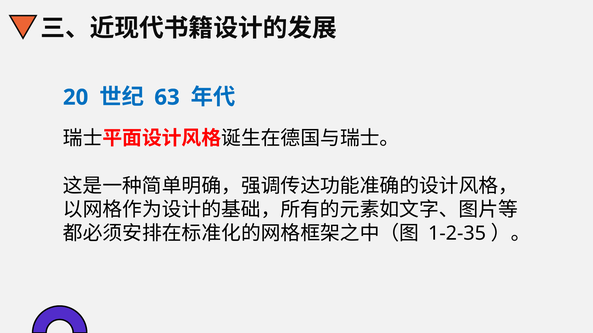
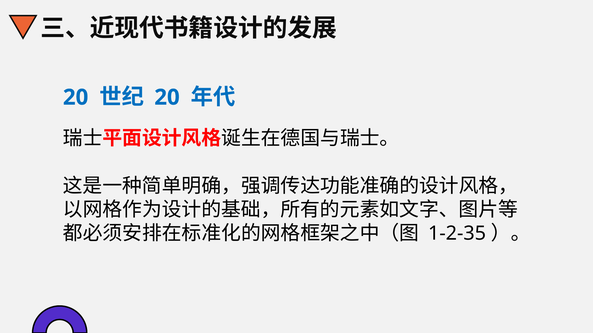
63: 63 -> 20 (167, 97)
